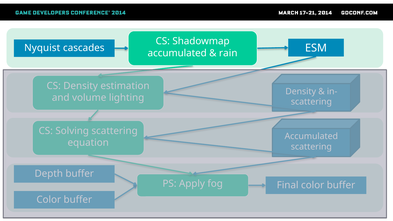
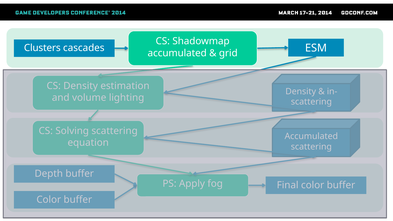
Nyquist: Nyquist -> Clusters (42, 48)
rain: rain -> grid (228, 53)
